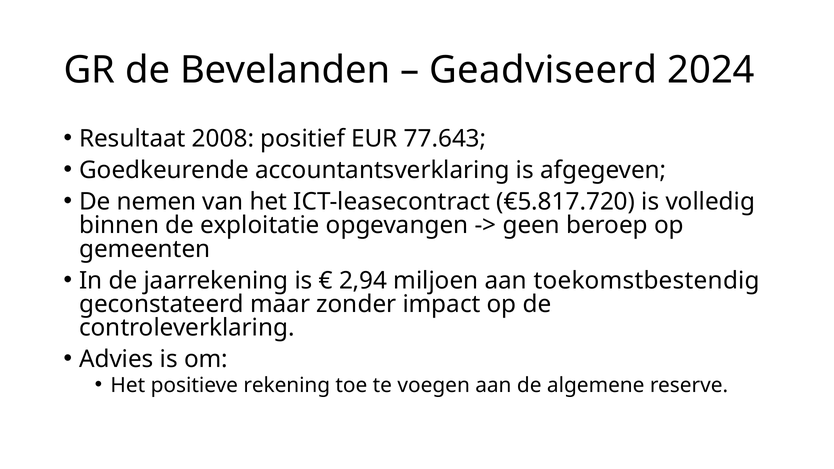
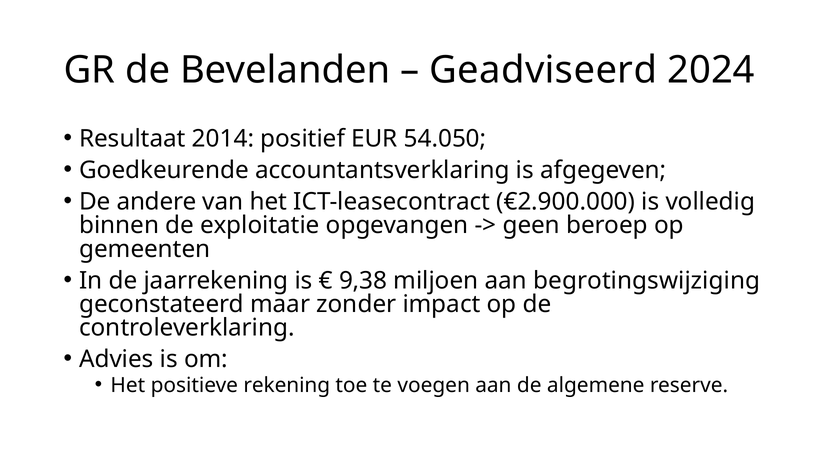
2008: 2008 -> 2014 (223, 139)
77.643: 77.643 -> 54.050 (445, 139)
nemen: nemen -> andere (157, 202)
€5.817.720: €5.817.720 -> €2.900.000 (566, 202)
2,94: 2,94 -> 9,38 (363, 281)
toekomstbestendig: toekomstbestendig -> begrotingswijziging (647, 281)
